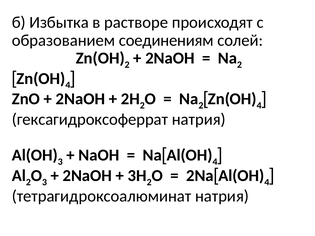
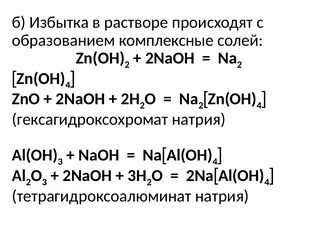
соединениям: соединениям -> комплексные (166, 40)
гексагидроксоферрат: гексагидроксоферрат -> гексагидроксохромат (90, 120)
